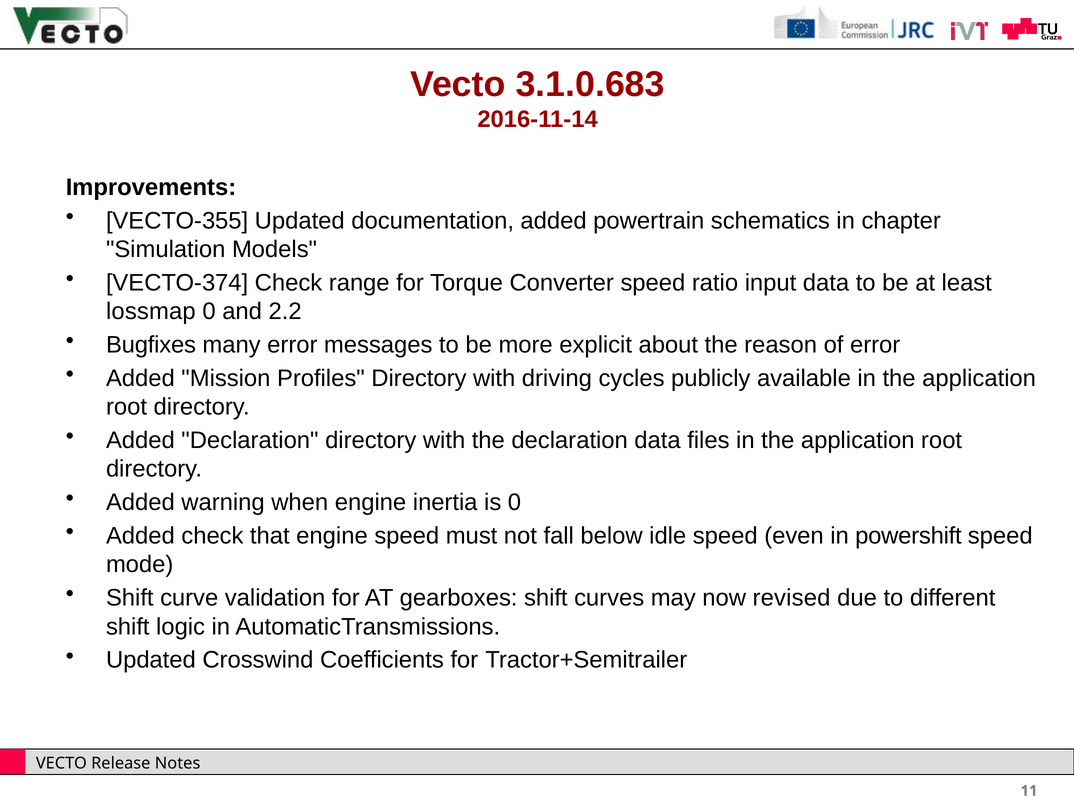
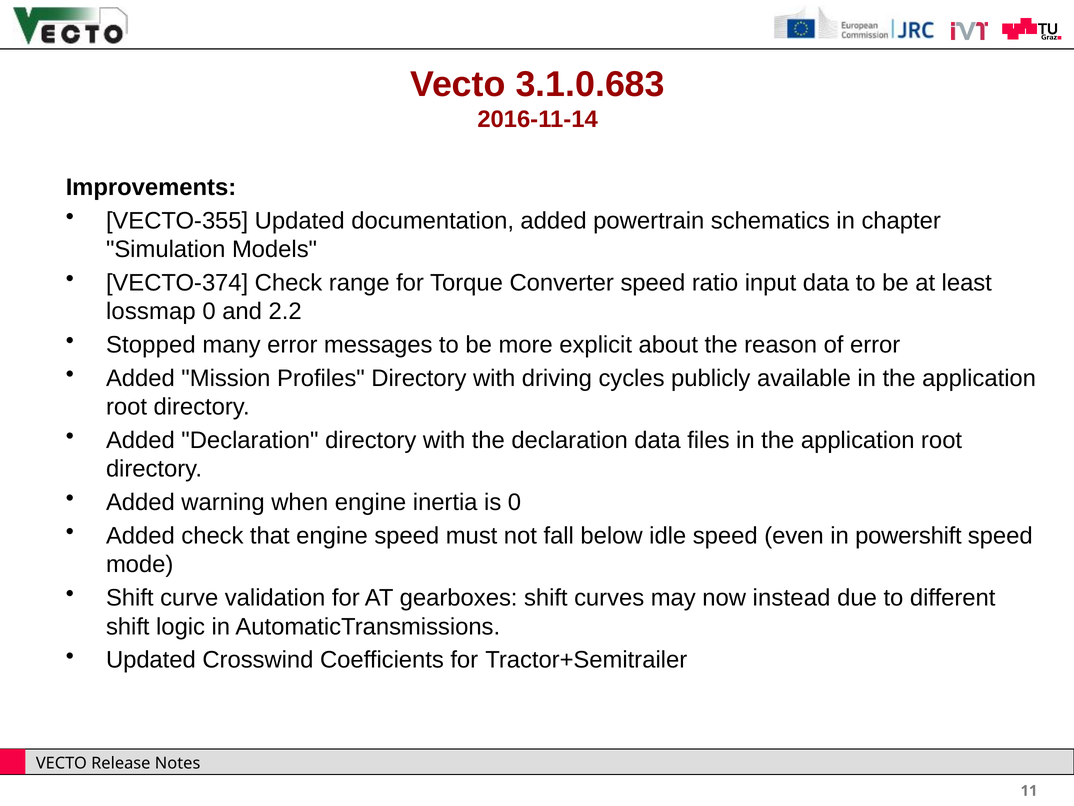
Bugfixes: Bugfixes -> Stopped (151, 345)
revised: revised -> instead (792, 598)
